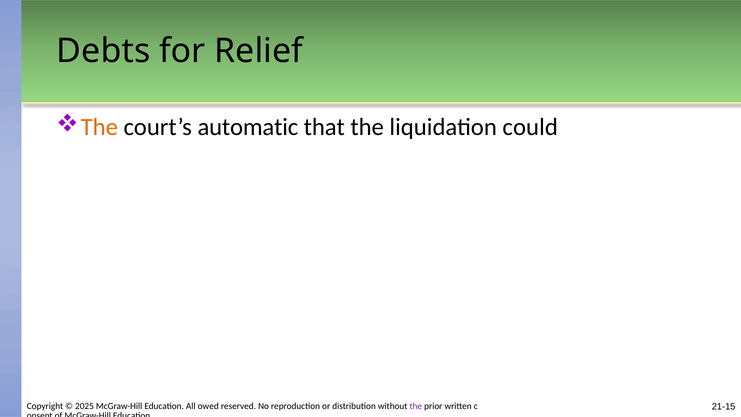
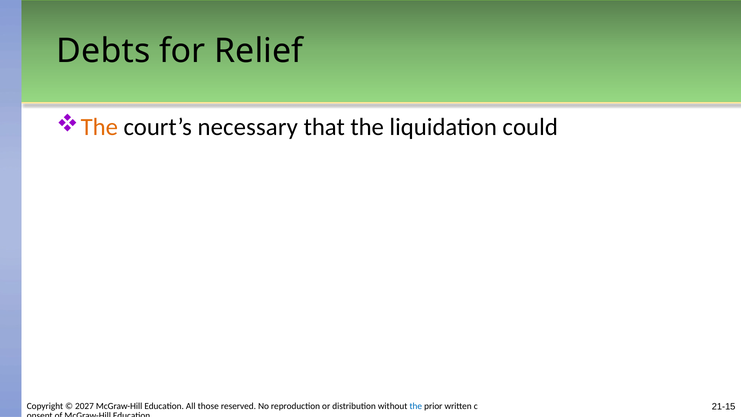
automatic: automatic -> necessary (248, 127)
2025: 2025 -> 2027 (84, 406)
owed: owed -> those (208, 406)
the colour: purple -> blue (416, 406)
